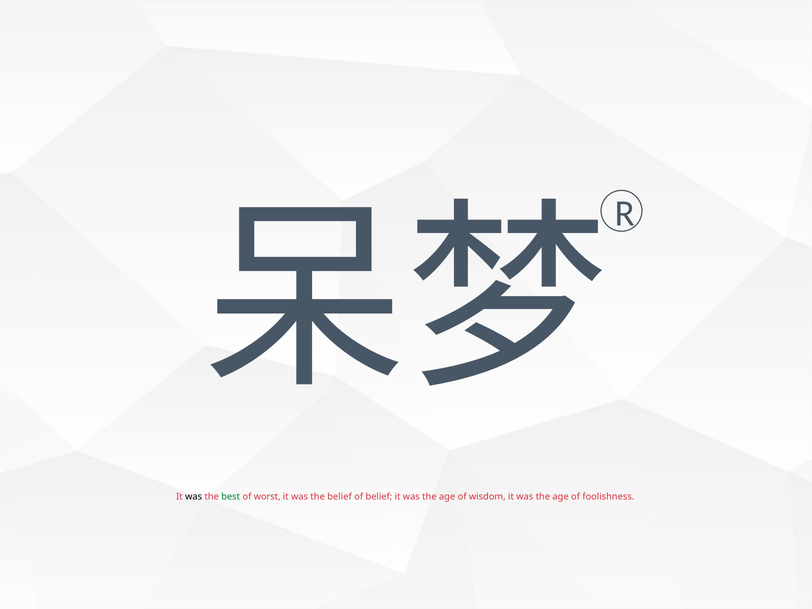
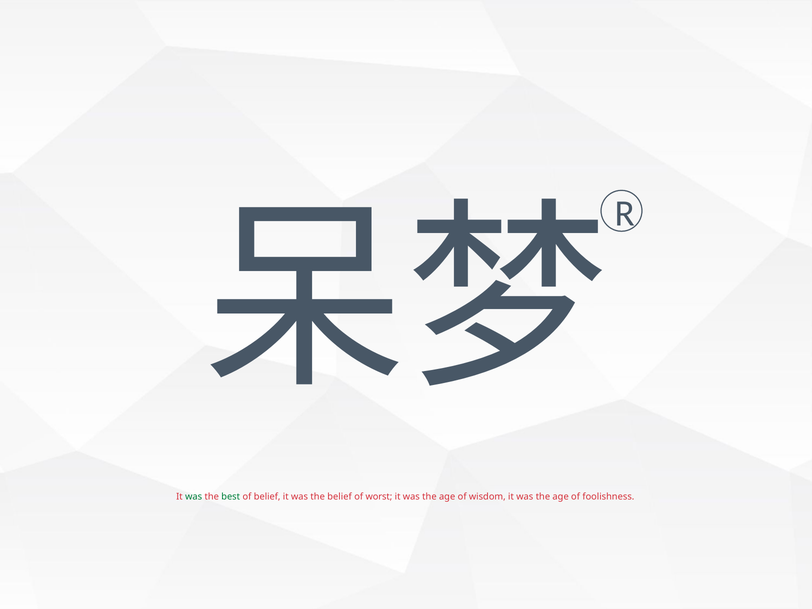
was colour: black -> green (194, 497)
of worst: worst -> belief (267, 497)
of belief: belief -> worst (379, 497)
